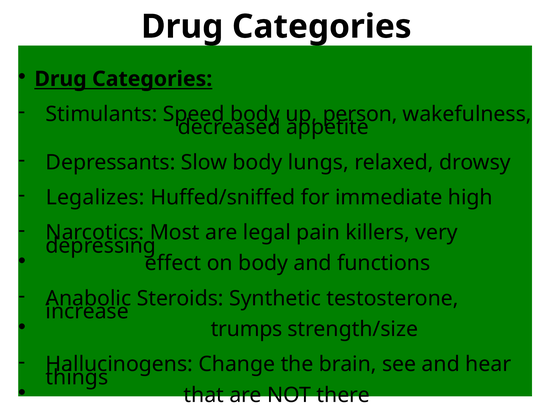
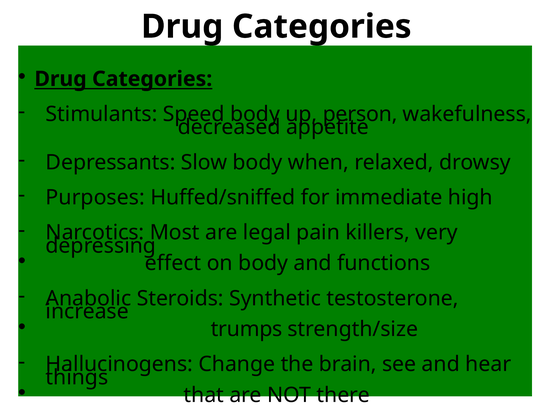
lungs: lungs -> when (318, 162)
Legalizes: Legalizes -> Purposes (95, 198)
